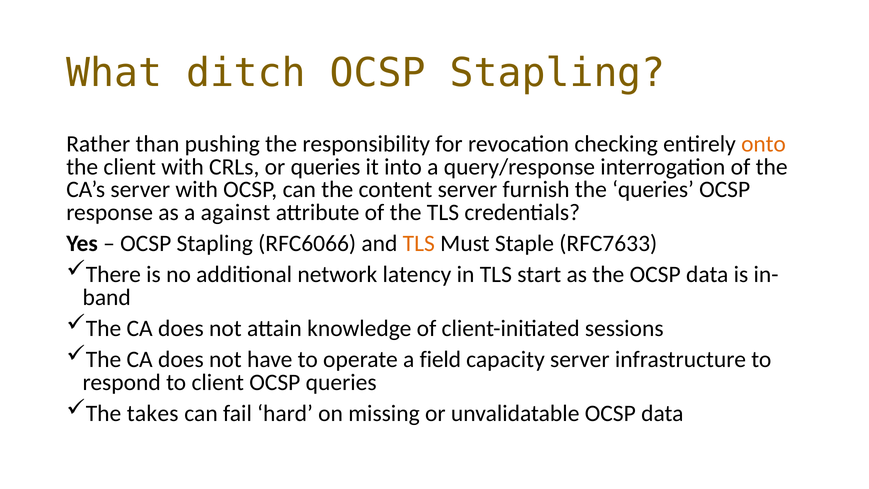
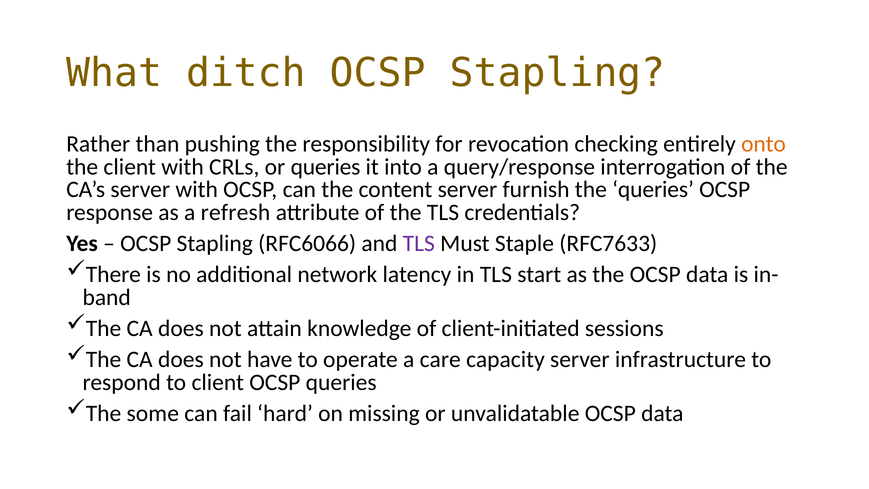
against: against -> refresh (235, 212)
TLS colour: orange -> purple (419, 243)
field: field -> care (440, 359)
takes: takes -> some (153, 413)
